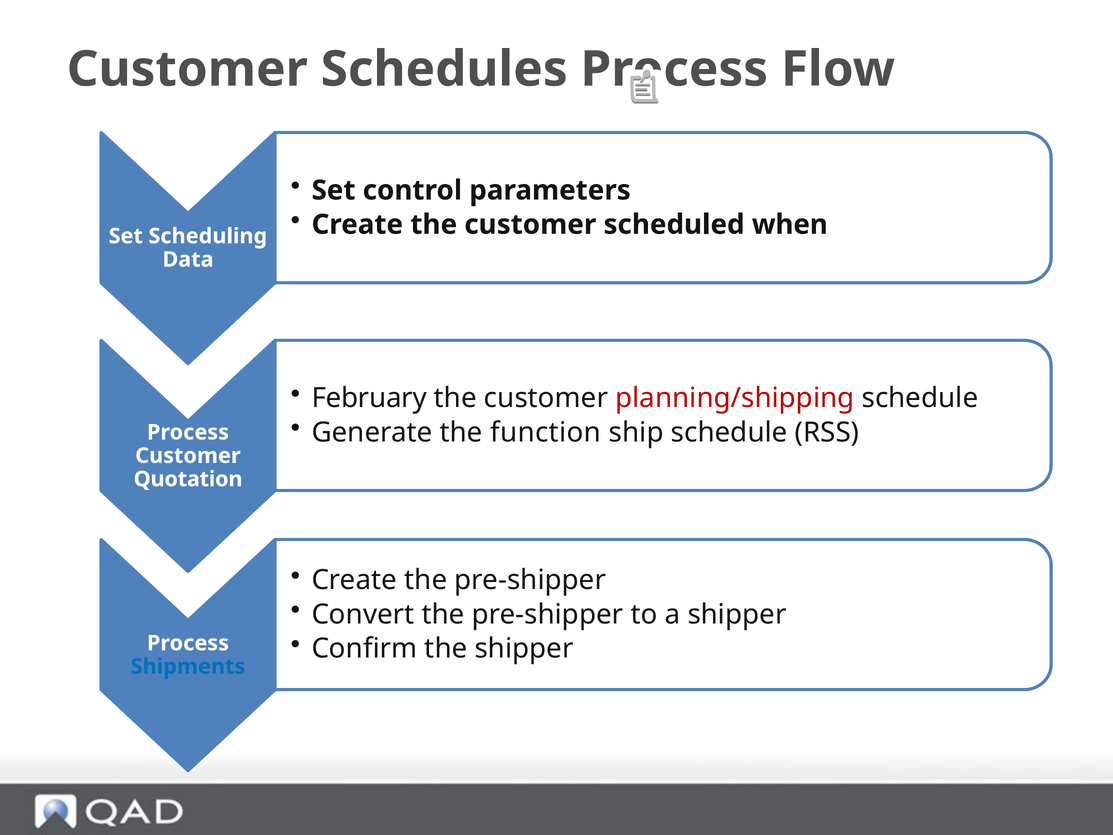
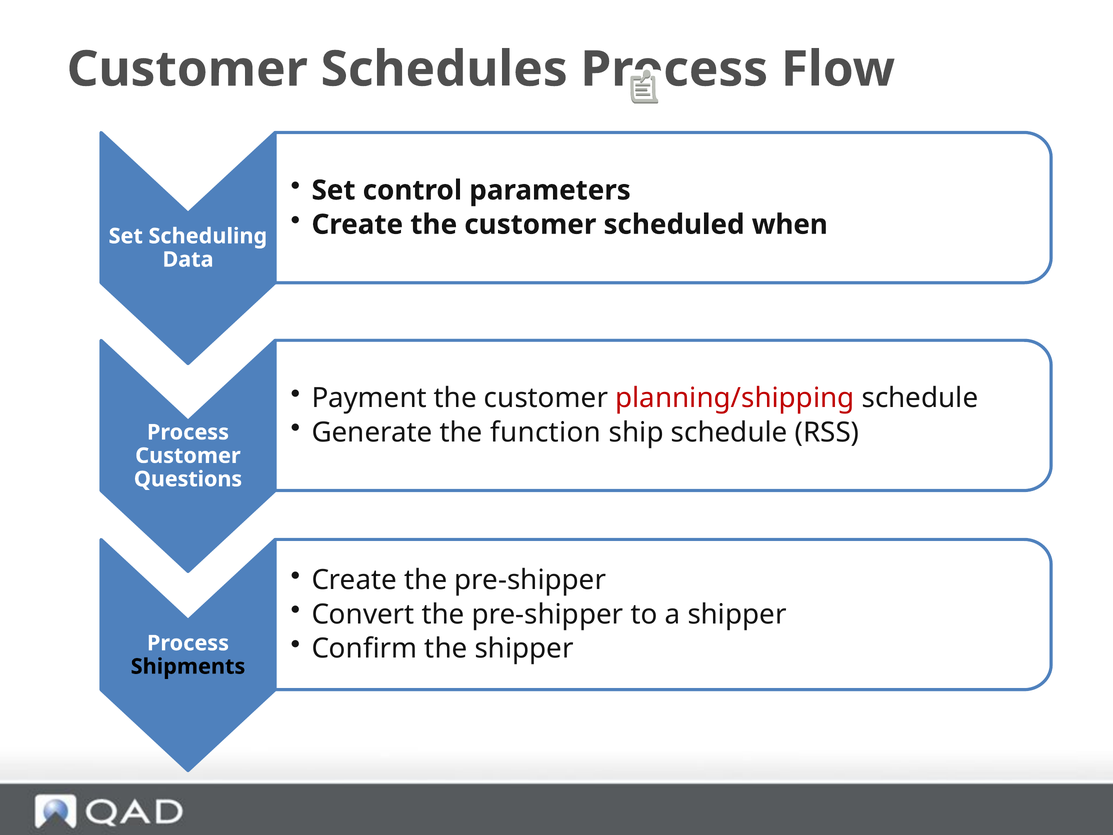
February: February -> Payment (369, 398)
Quotation: Quotation -> Questions (188, 479)
Shipments colour: blue -> black (188, 666)
